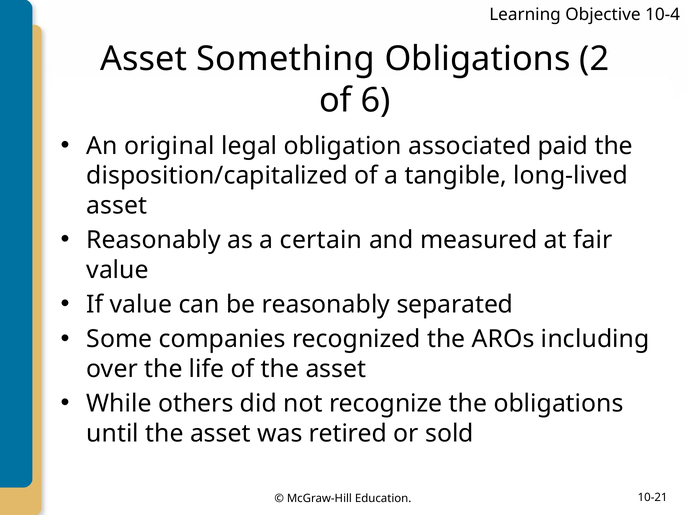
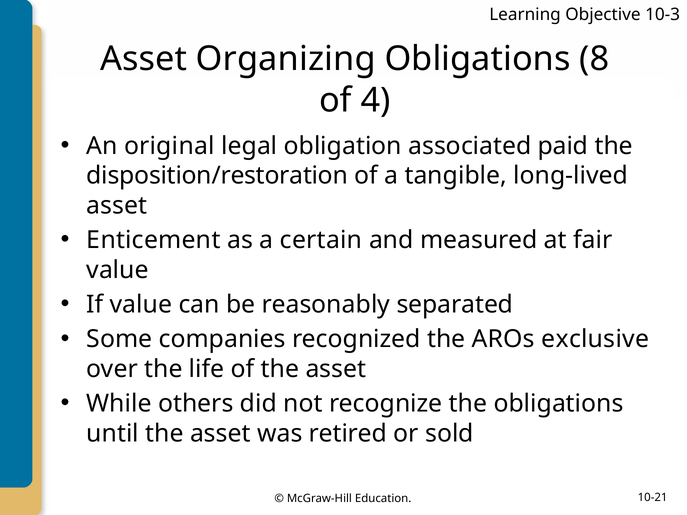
10-4: 10-4 -> 10-3 (663, 15)
Something: Something -> Organizing (286, 59)
2: 2 -> 8 (594, 59)
6: 6 -> 4 (376, 100)
disposition/capitalized: disposition/capitalized -> disposition/restoration (217, 176)
Reasonably: Reasonably -> Enticement (153, 240)
including: including -> exclusive (595, 339)
